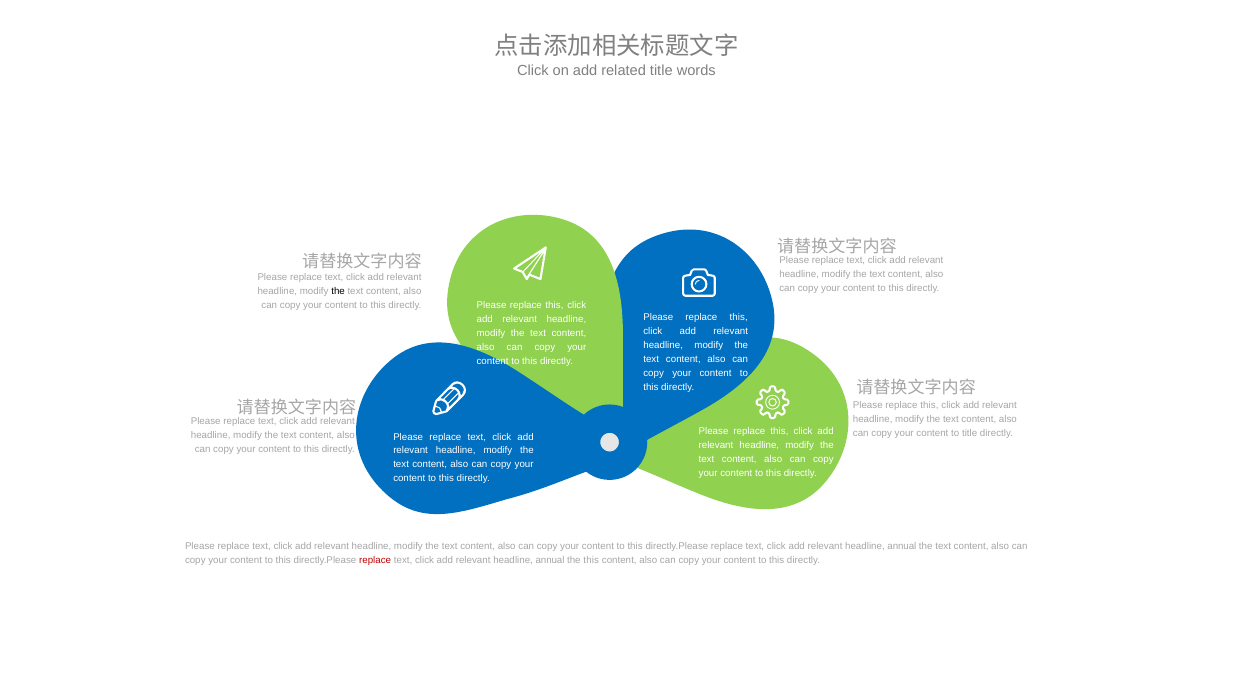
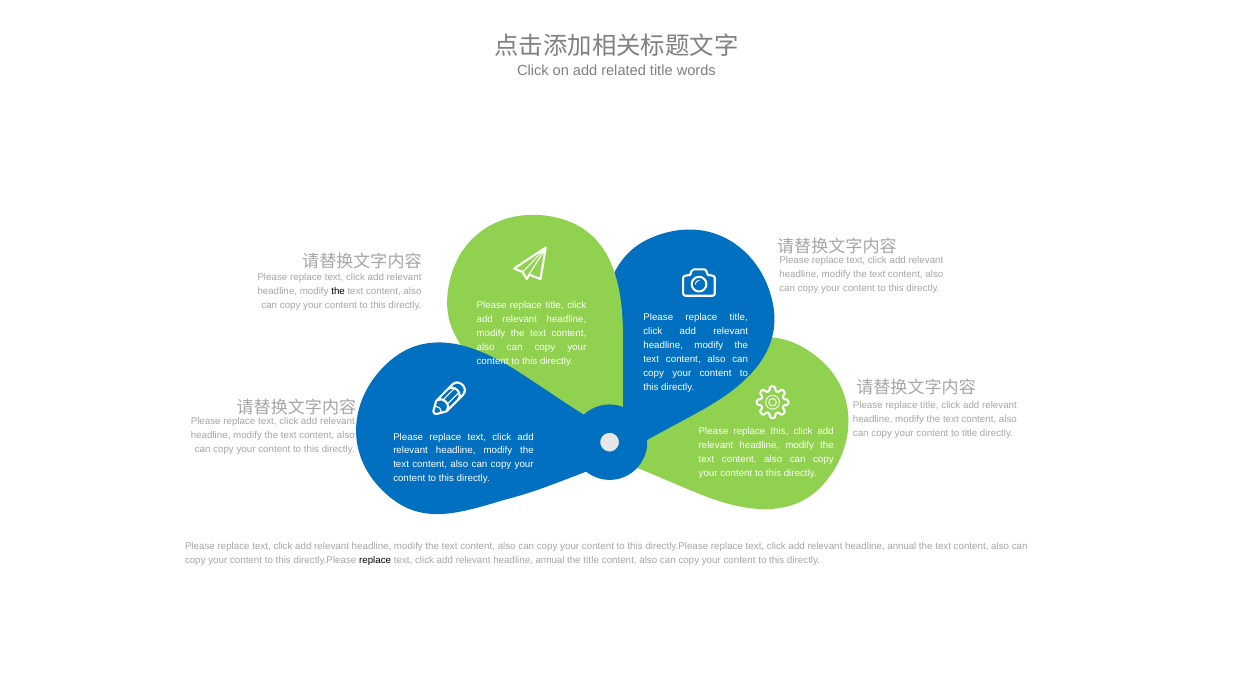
this: this -> title (555, 305)
this: this -> title (739, 317)
this: this -> title (929, 405)
replace colour: red -> black (375, 560)
the this: this -> title (591, 560)
